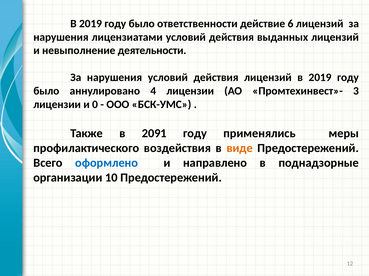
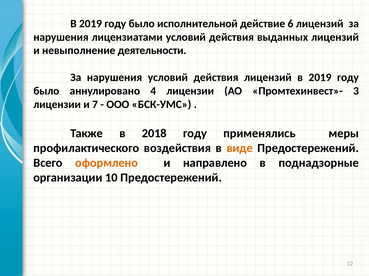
ответственности: ответственности -> исполнительной (197, 24)
0: 0 -> 7 (95, 105)
2091: 2091 -> 2018 (154, 134)
оформлено colour: blue -> orange (107, 163)
